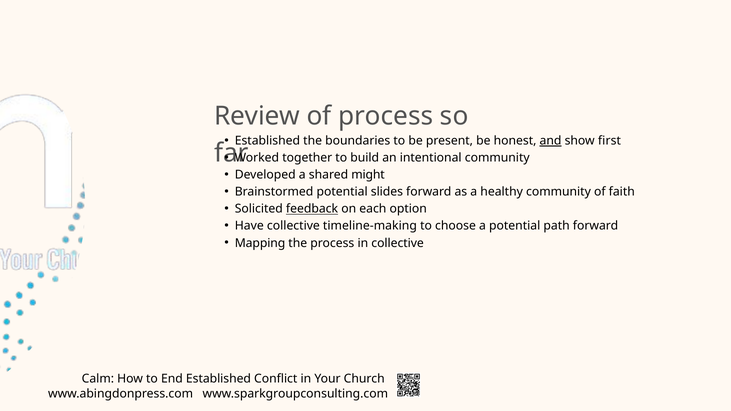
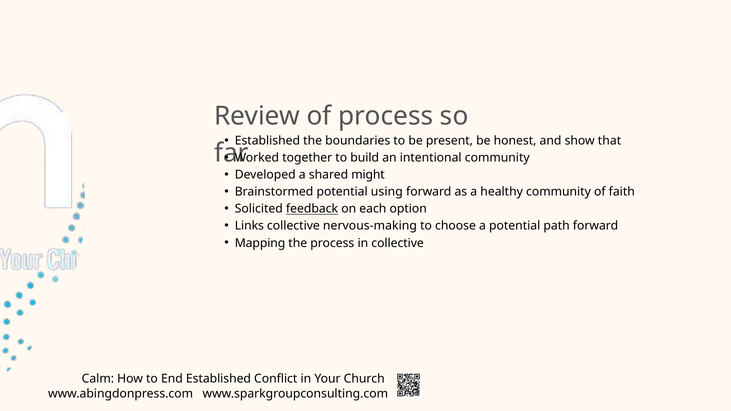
and underline: present -> none (551, 141)
first: first -> that (610, 141)
slides: slides -> using (387, 192)
Have: Have -> Links (249, 226)
timeline-making: timeline-making -> nervous-making (370, 226)
